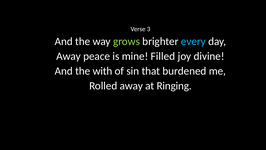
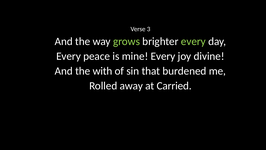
every colour: light blue -> light green (193, 41)
Away: Away -> Every (69, 56)
mine Filled: Filled -> Every (163, 56)
Ringing: Ringing -> Carried (174, 86)
